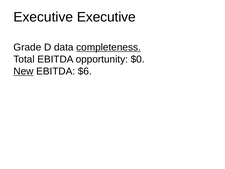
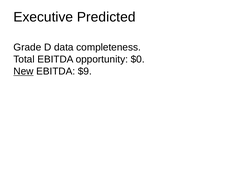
Executive Executive: Executive -> Predicted (106, 17)
completeness underline: present -> none (109, 47)
$6: $6 -> $9 (85, 71)
